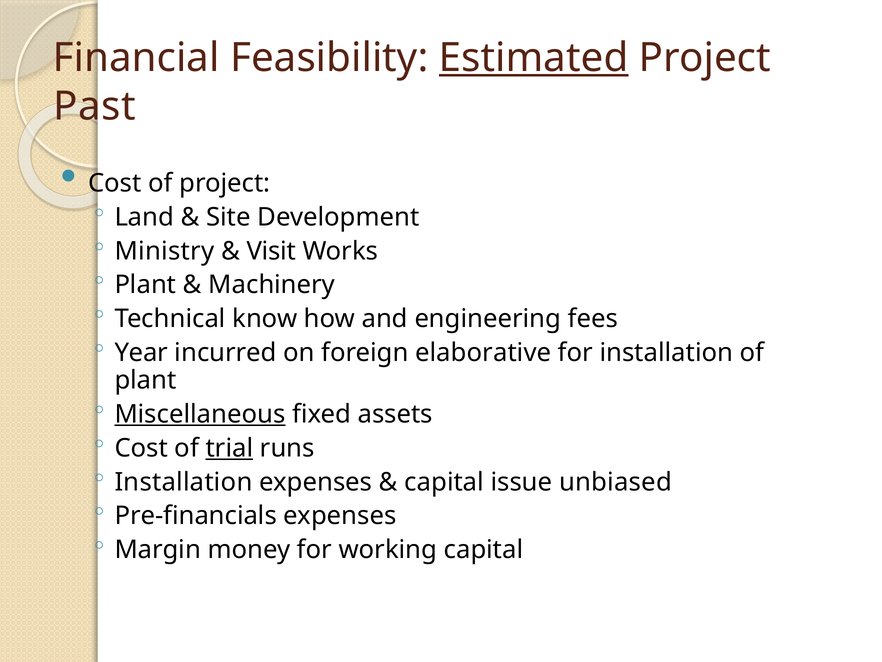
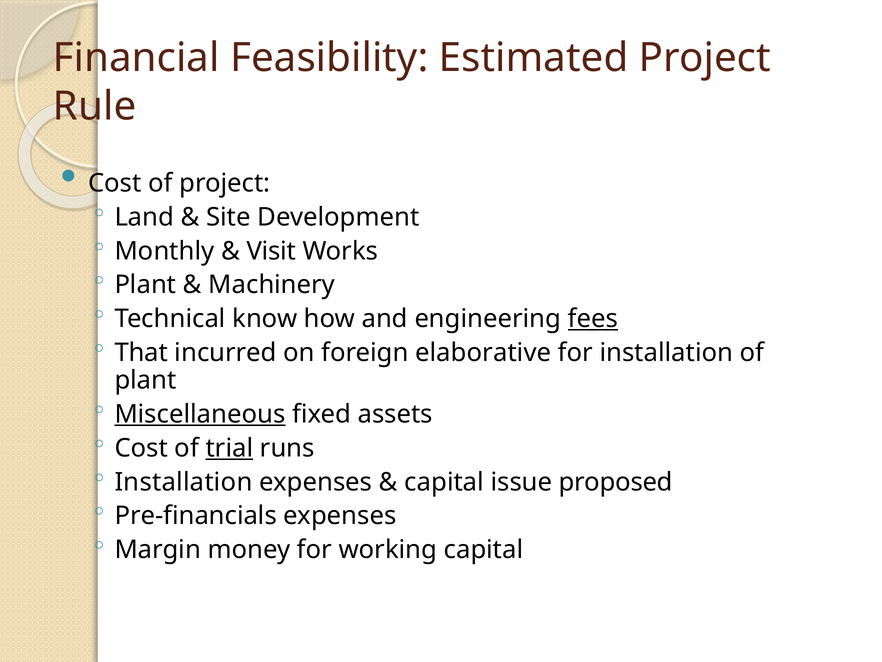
Estimated underline: present -> none (534, 58)
Past: Past -> Rule (95, 106)
Ministry: Ministry -> Monthly (165, 251)
fees underline: none -> present (593, 319)
Year: Year -> That (141, 352)
unbiased: unbiased -> proposed (616, 482)
